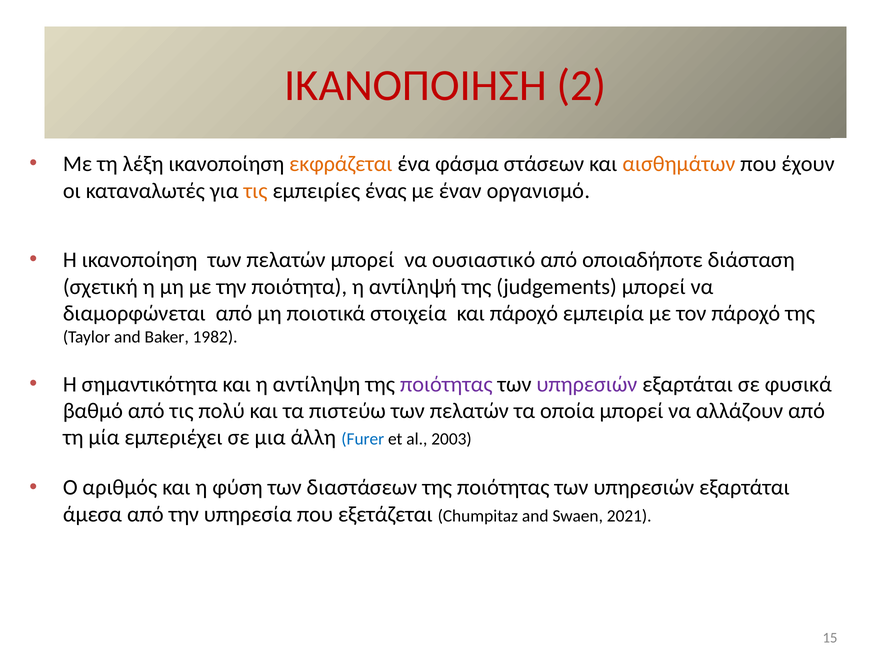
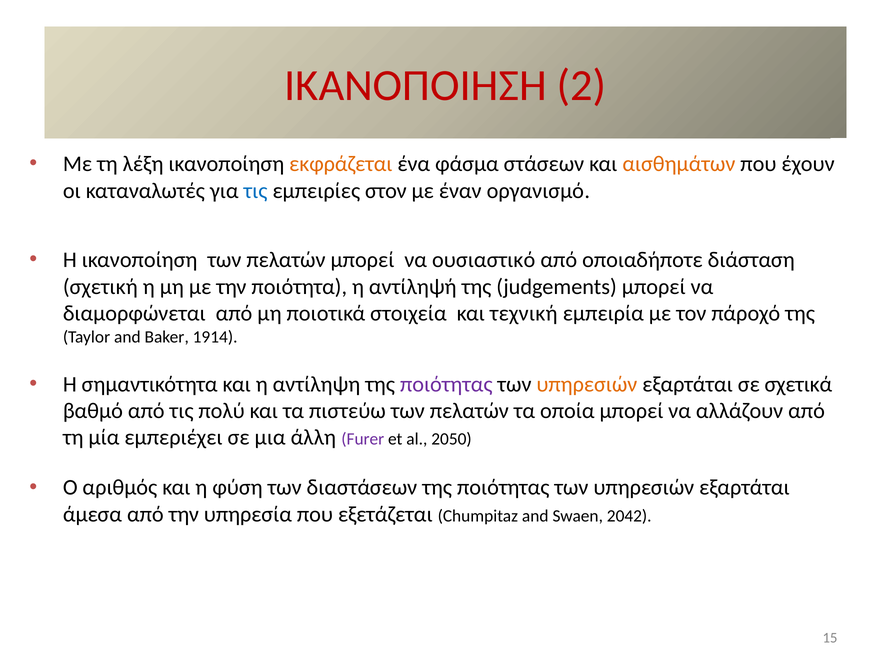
τις colour: orange -> blue (256, 191)
ένας: ένας -> στον (386, 191)
και πάροχό: πάροχό -> τεχνική (524, 314)
1982: 1982 -> 1914 (215, 337)
υπηρεσιών colour: purple -> orange (587, 384)
φυσικά: φυσικά -> σχετικά (798, 384)
Furer colour: blue -> purple (363, 439)
2003: 2003 -> 2050 (452, 439)
2021: 2021 -> 2042 (629, 516)
